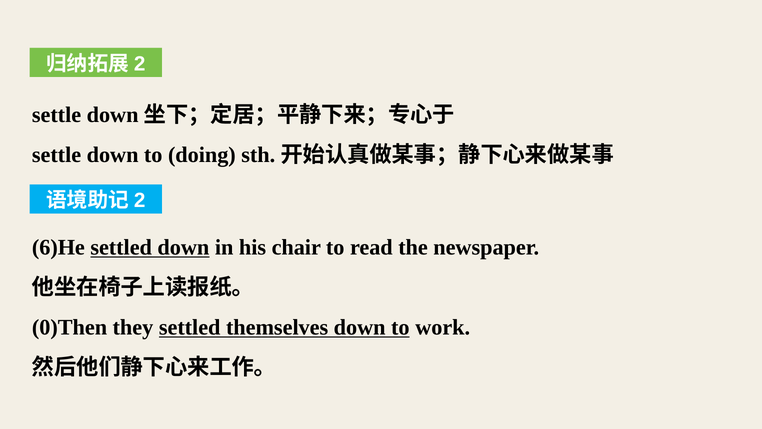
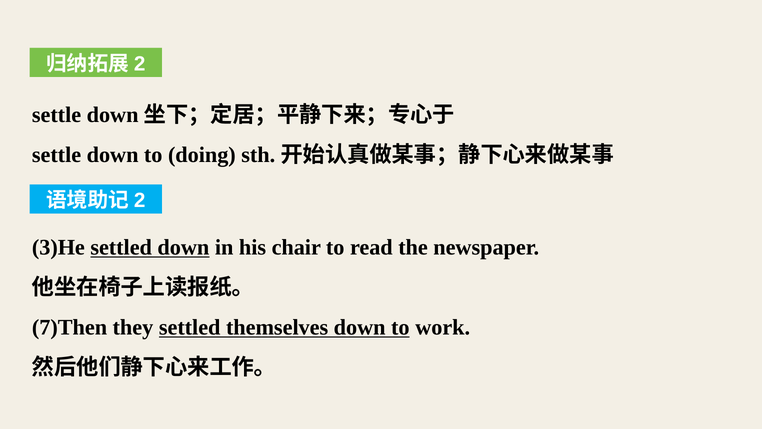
6)He: 6)He -> 3)He (58, 247)
0)Then: 0)Then -> 7)Then (70, 327)
